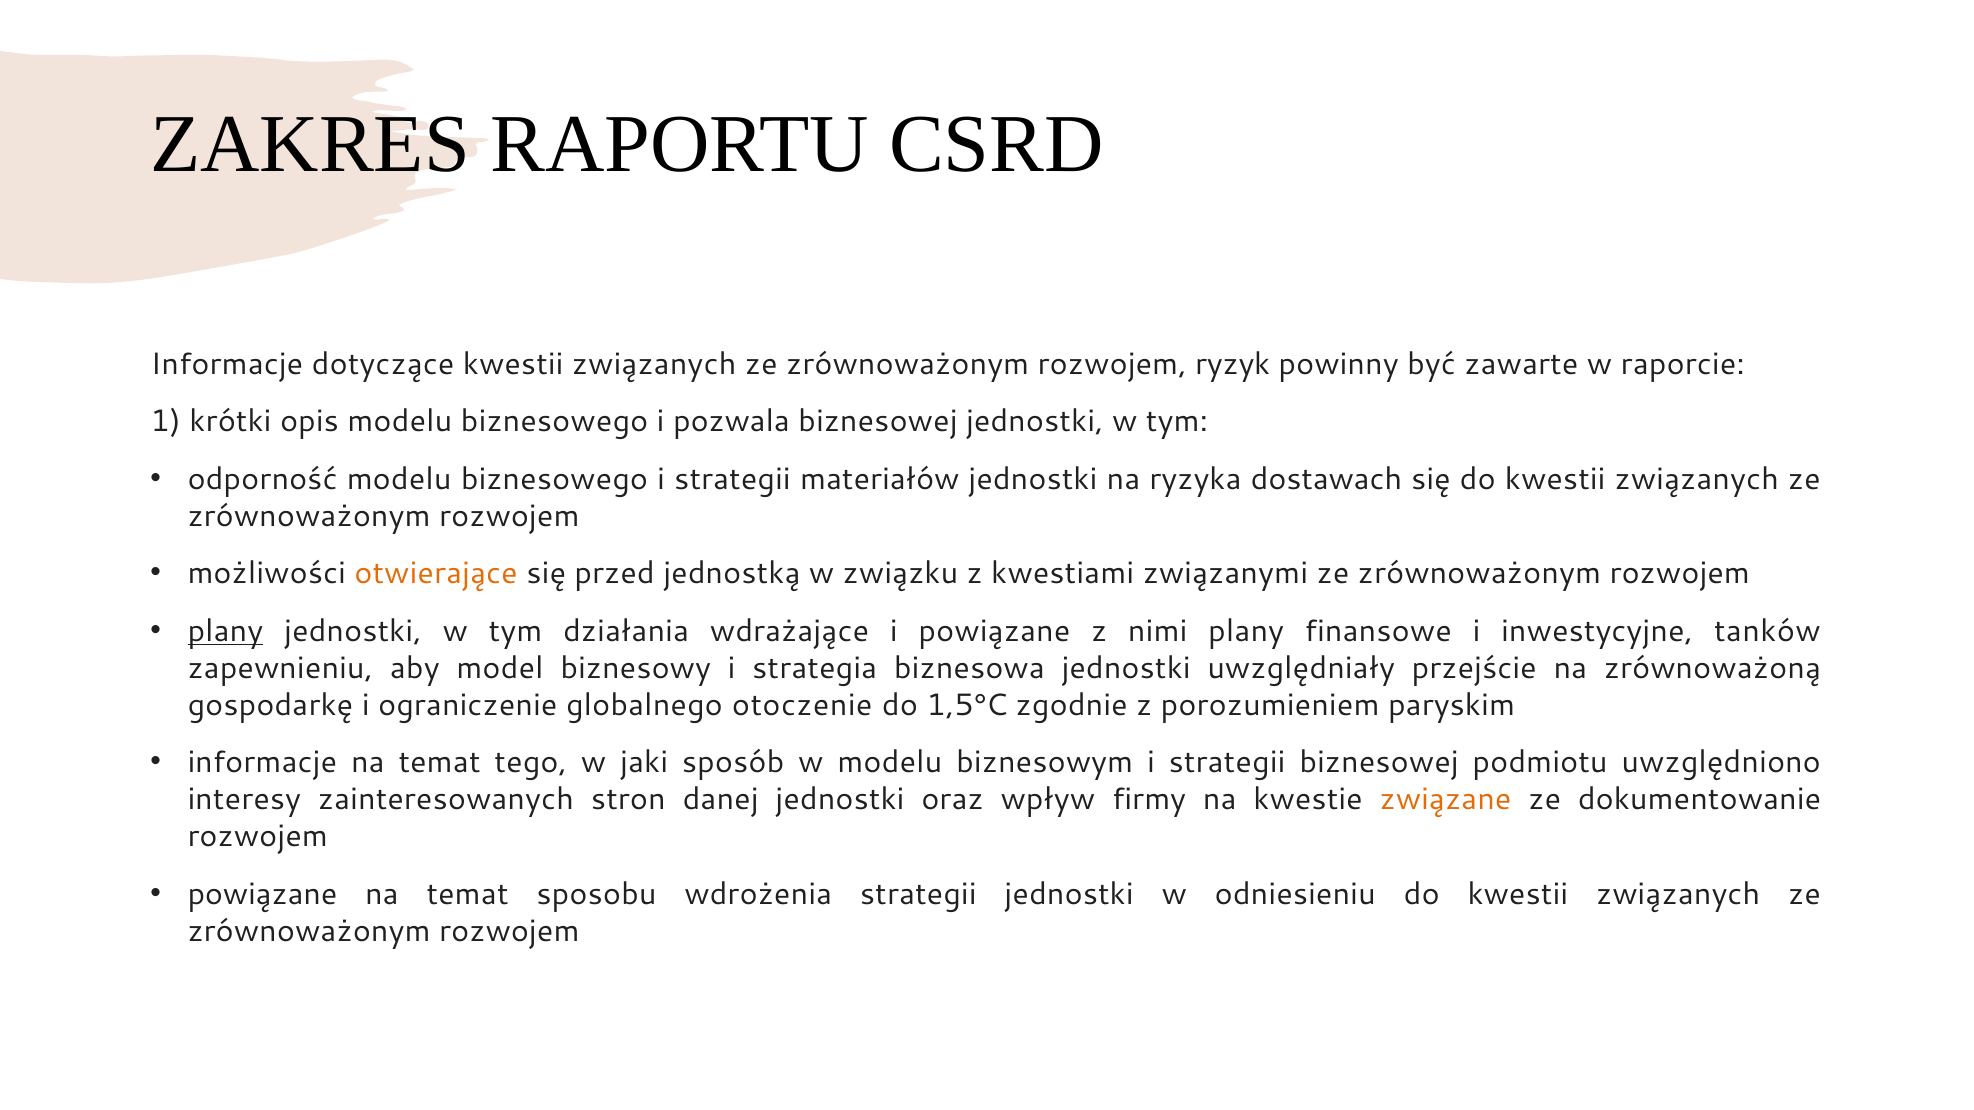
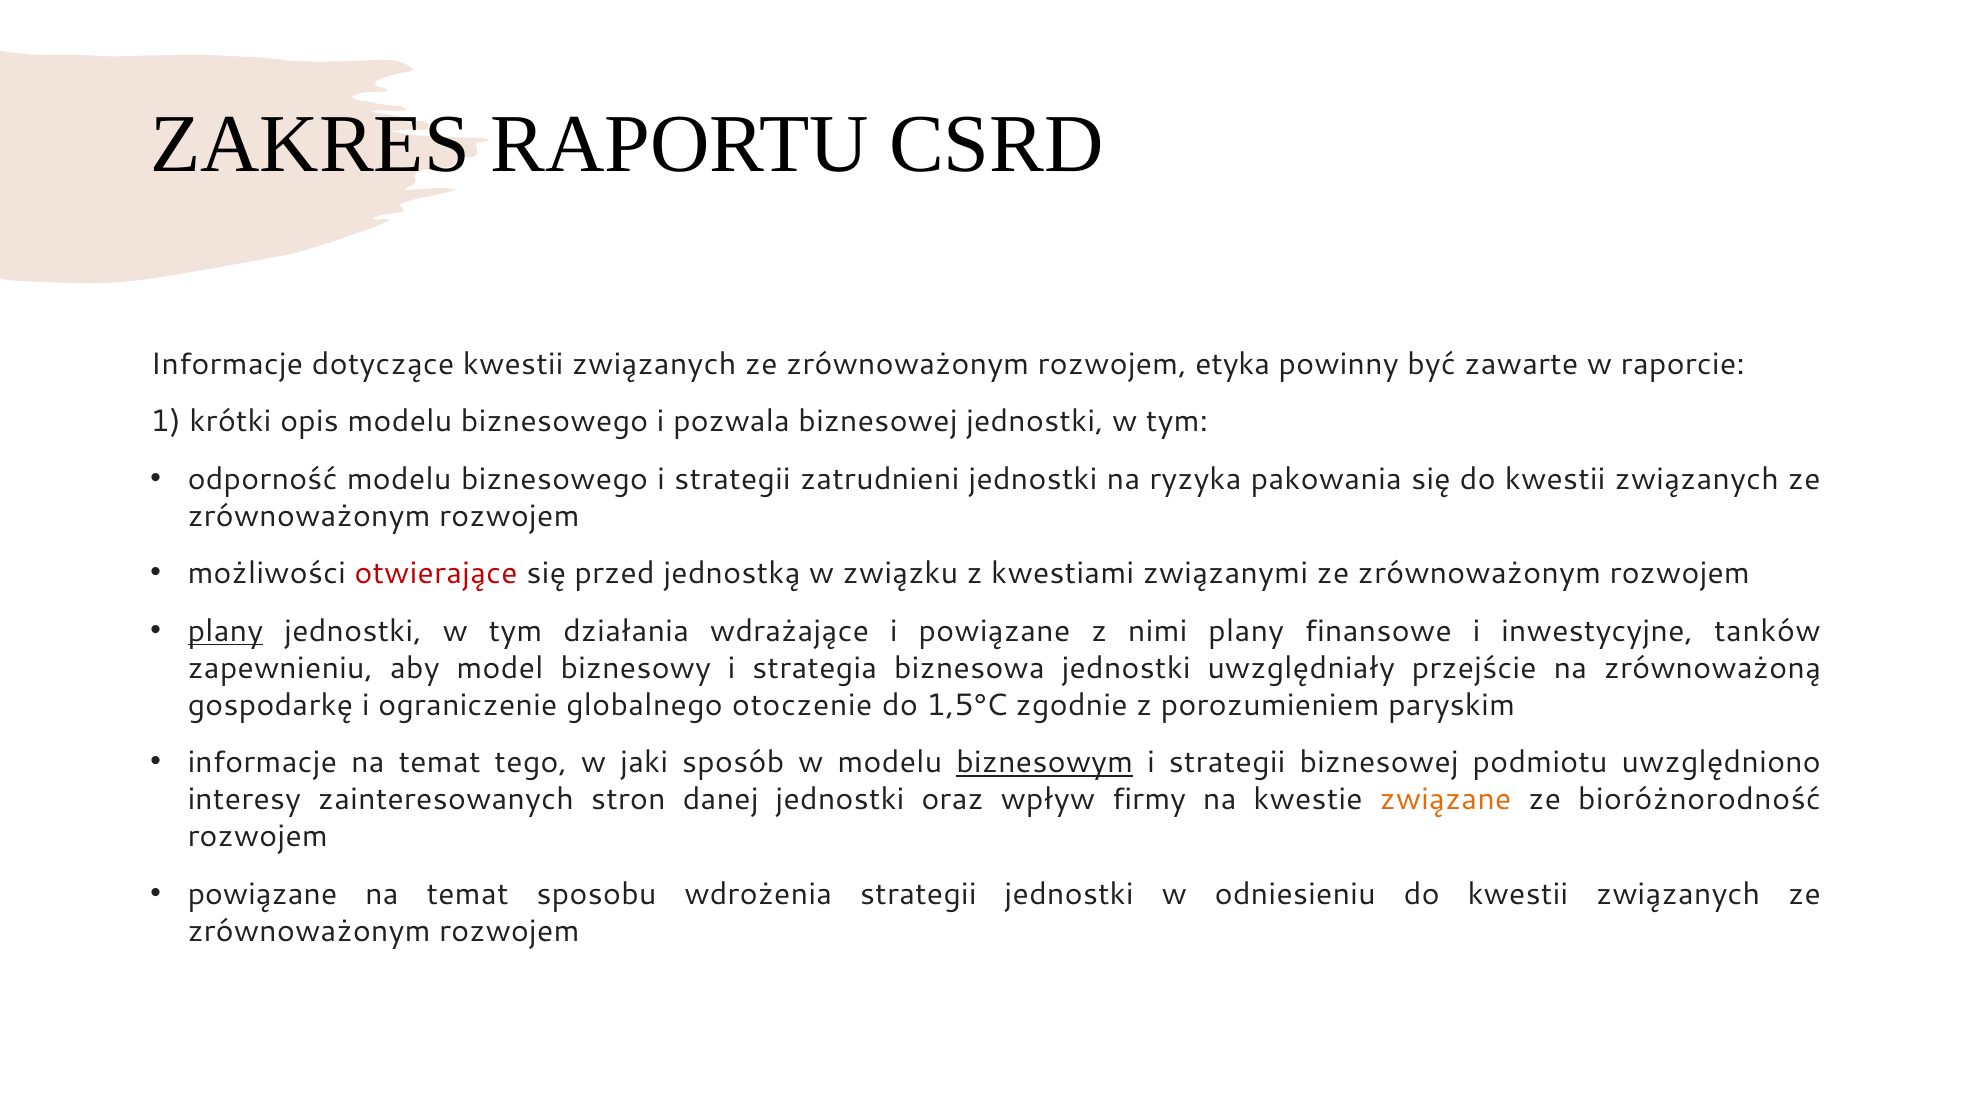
ryzyk: ryzyk -> etyka (1233, 364)
materiałów: materiałów -> zatrudnieni (880, 479)
dostawach: dostawach -> pakowania (1326, 479)
otwierające colour: orange -> red (436, 574)
biznesowym underline: none -> present (1045, 763)
dokumentowanie: dokumentowanie -> bioróżnorodność (1699, 800)
